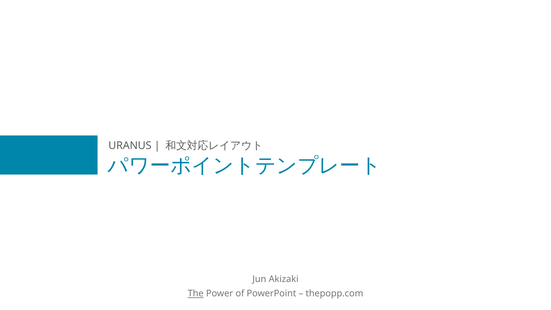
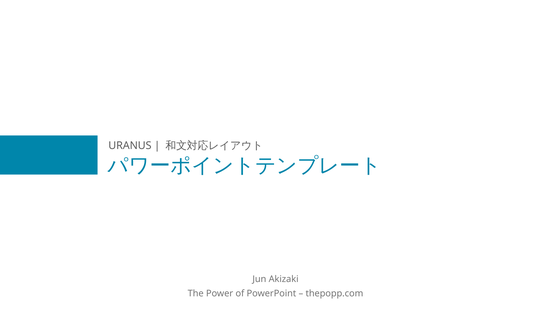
The underline: present -> none (196, 294)
